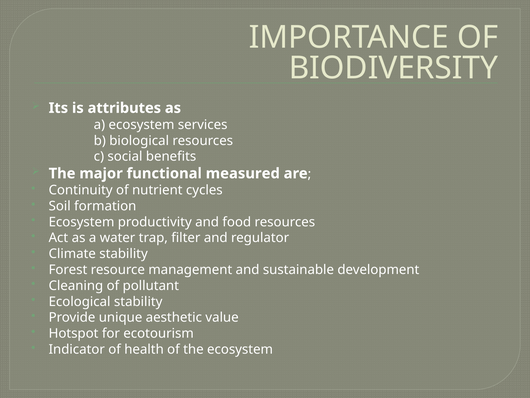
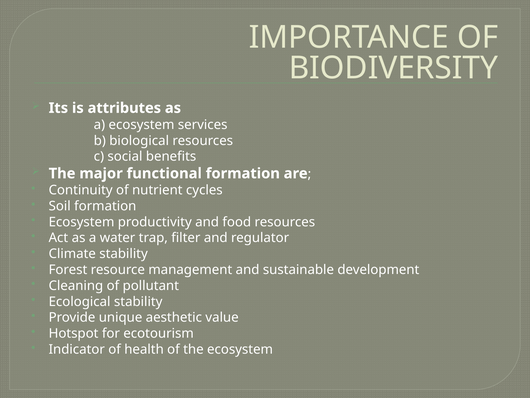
functional measured: measured -> formation (243, 173)
